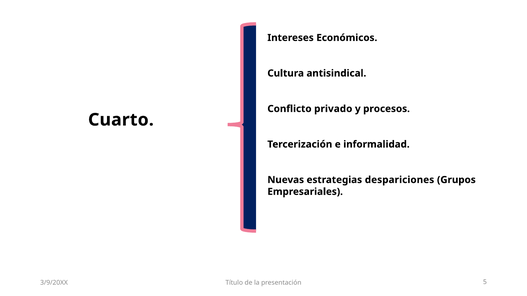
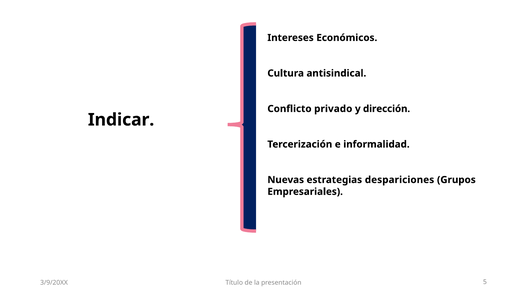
procesos: procesos -> dirección (387, 109)
Cuarto: Cuarto -> Indicar (121, 120)
